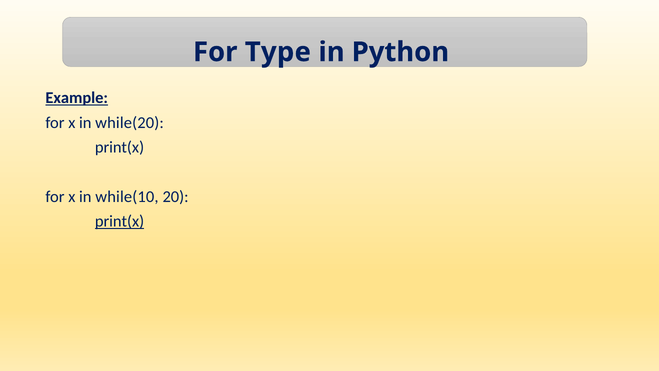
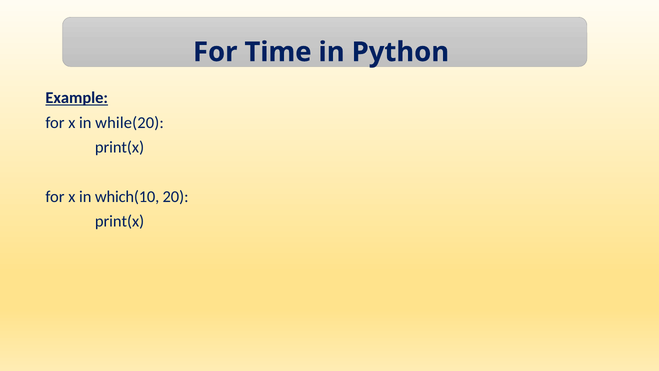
Type: Type -> Time (278, 52)
while(10: while(10 -> which(10 (127, 197)
print(x underline: present -> none (120, 221)
